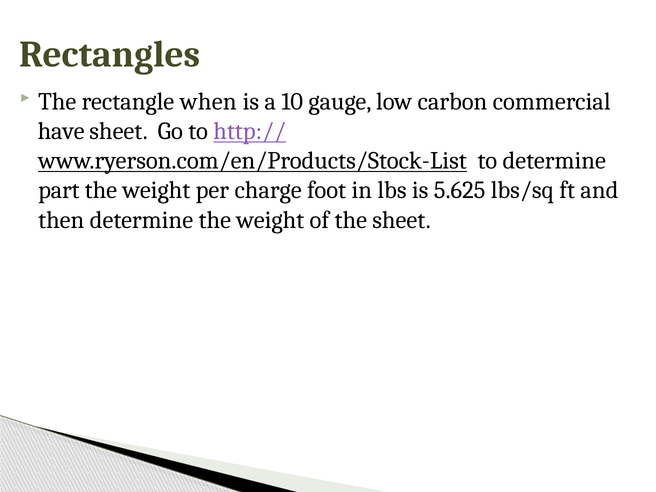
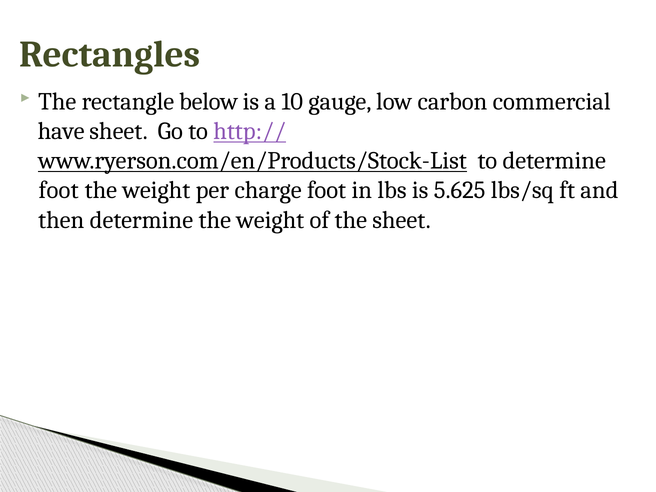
when: when -> below (209, 102)
part: part -> foot (59, 190)
